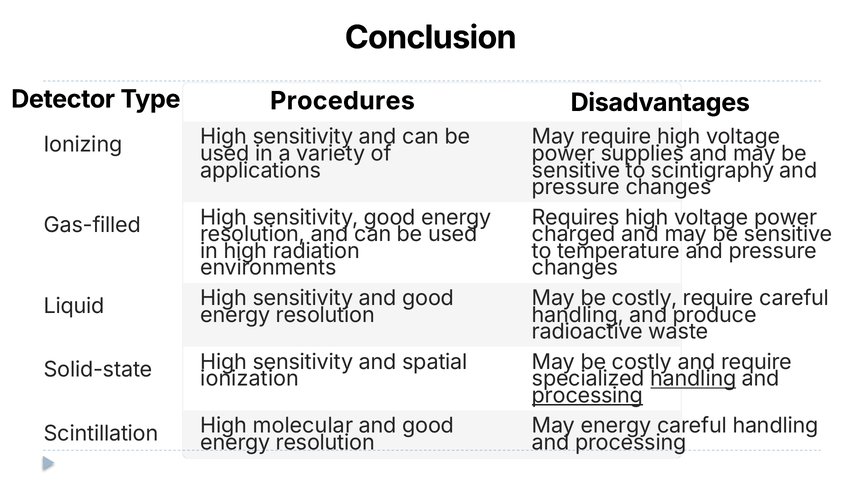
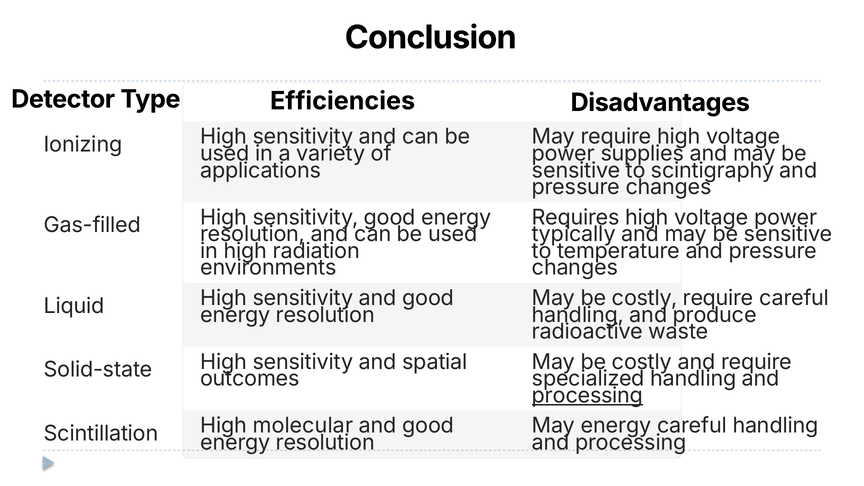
Procedures: Procedures -> Efficiencies (343, 101)
charged: charged -> typically (574, 234)
ionization: ionization -> outcomes (250, 379)
handling underline: present -> none (693, 379)
